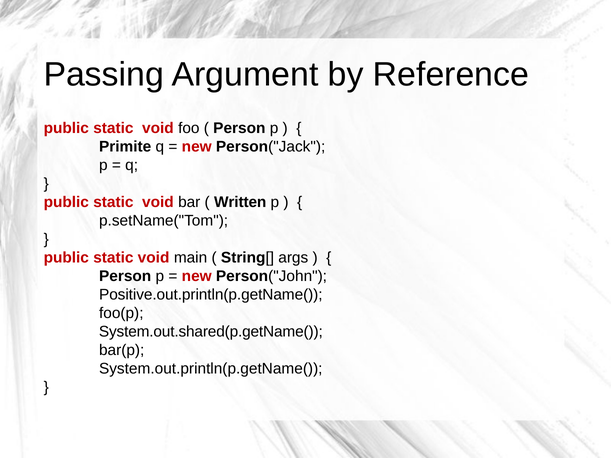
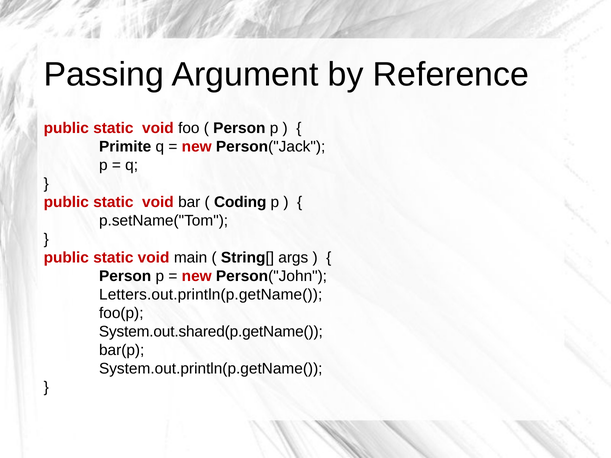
Written: Written -> Coding (240, 202)
Positive.out.println(p.getName(: Positive.out.println(p.getName( -> Letters.out.println(p.getName( (211, 295)
